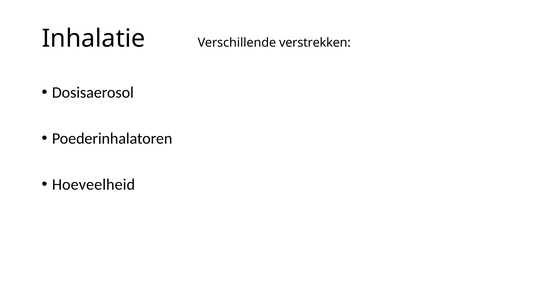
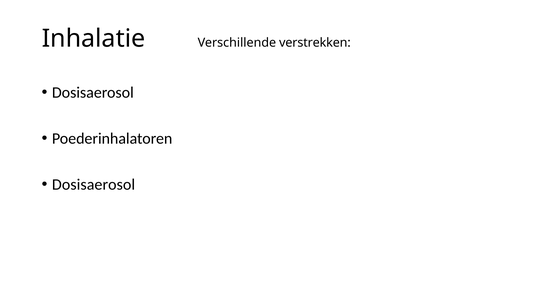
Hoeveelheid: Hoeveelheid -> Dosisaerosol (94, 184)
